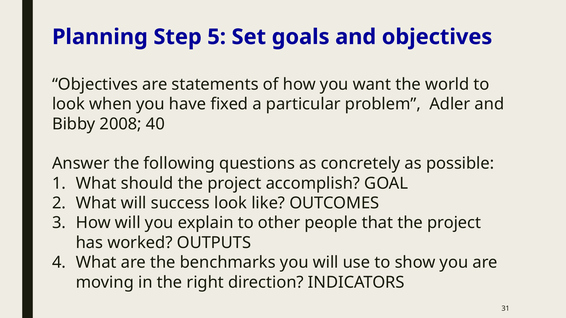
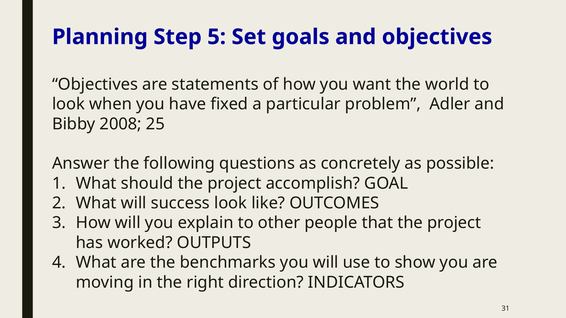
40: 40 -> 25 (155, 124)
